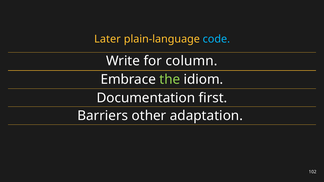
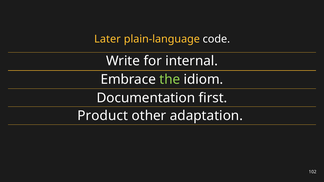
code colour: light blue -> white (216, 39)
column: column -> internal (192, 61)
Barriers: Barriers -> Product (103, 116)
